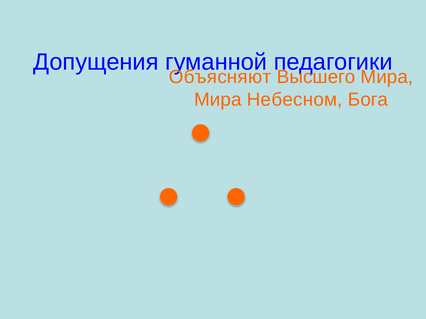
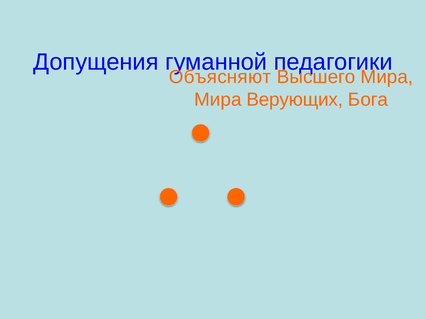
Небесном: Небесном -> Верующих (295, 100)
